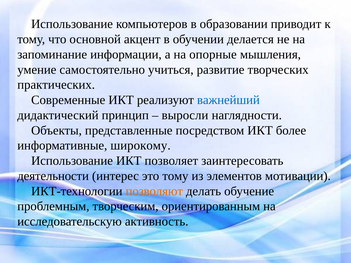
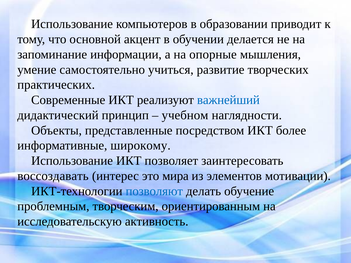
выросли: выросли -> учебном (185, 115)
деятельности: деятельности -> воссоздавать (53, 176)
это тому: тому -> мира (175, 176)
позволяют colour: orange -> blue (154, 191)
